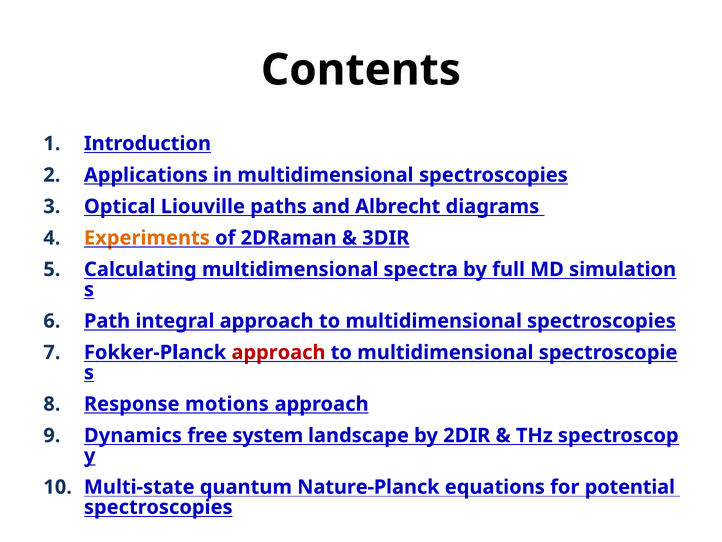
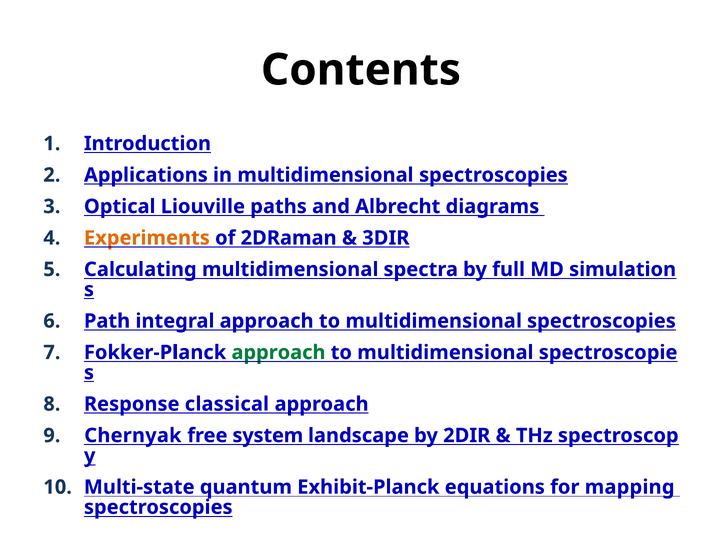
approach colour: red -> green (278, 352)
motions: motions -> classical (227, 404)
Dynamics: Dynamics -> Chernyak (133, 435)
Nature-Planck: Nature-Planck -> Exhibit-Planck (368, 487)
potential: potential -> mapping (630, 487)
